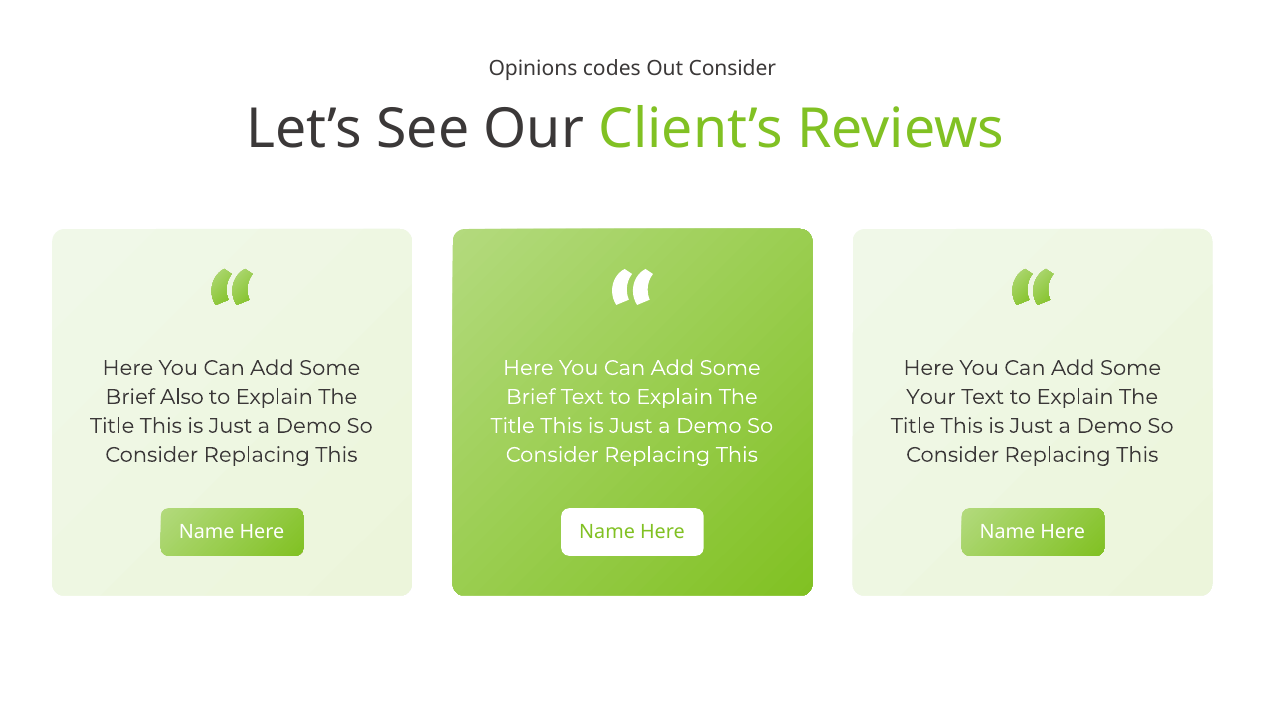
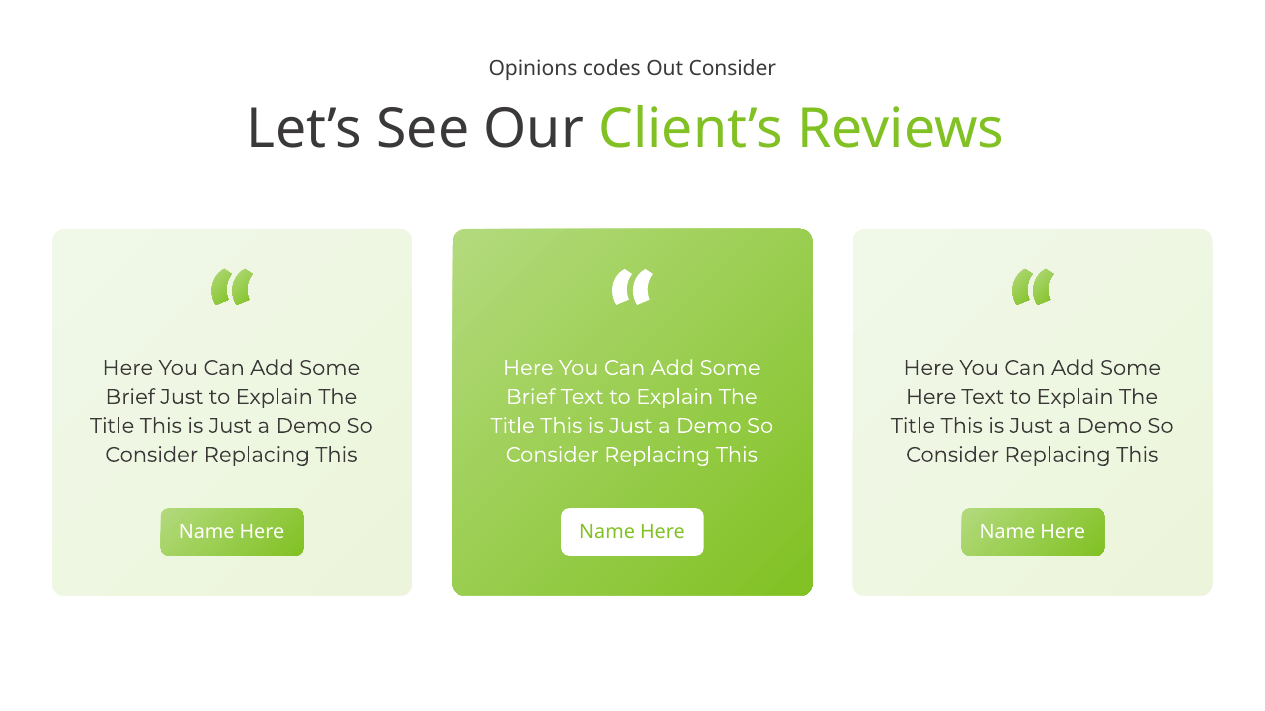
Brief Also: Also -> Just (182, 397)
Your: Your -> Here (931, 397)
